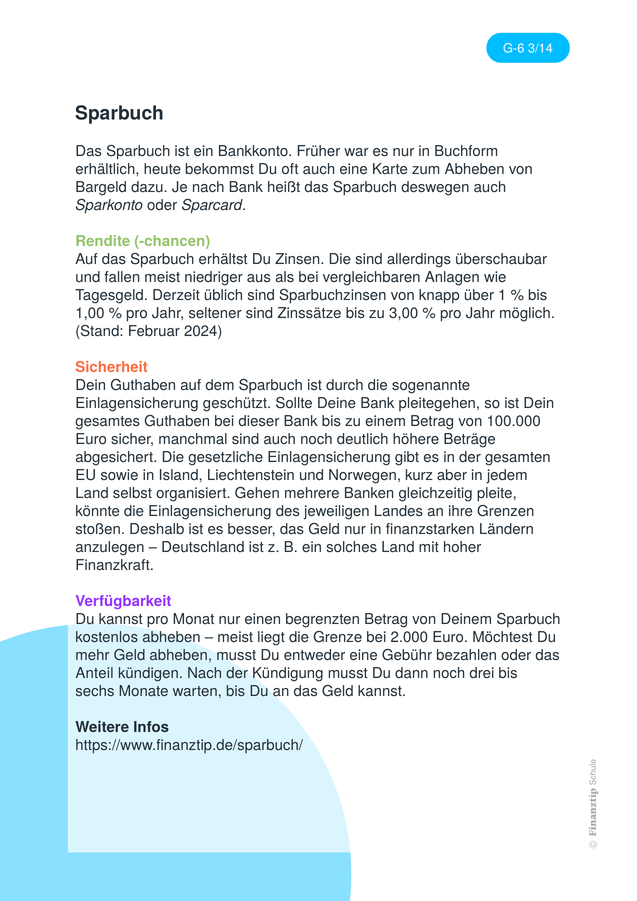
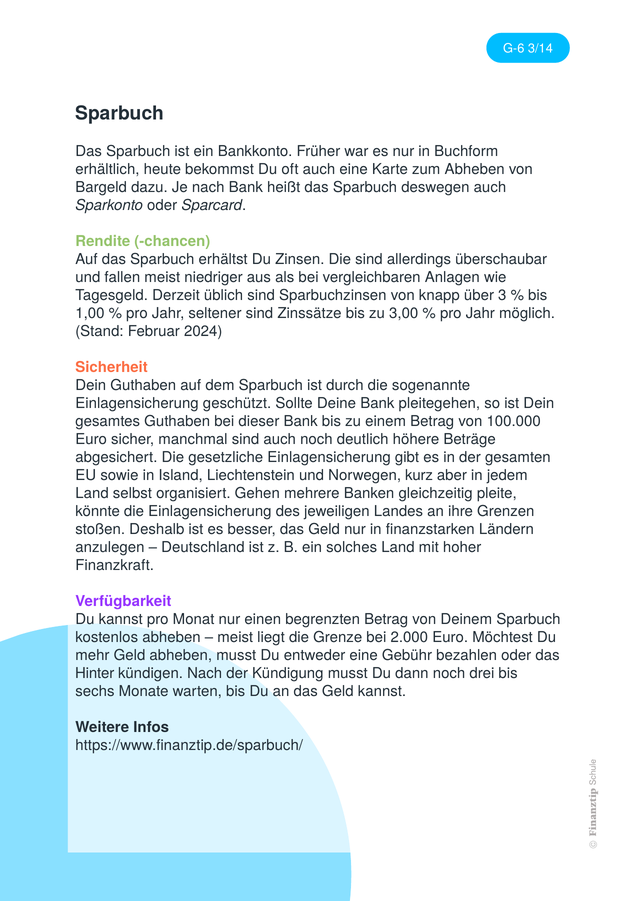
1: 1 -> 3 (502, 295)
Anteil: Anteil -> Hinter (95, 673)
